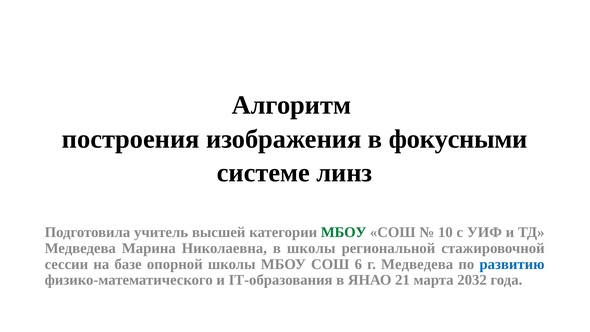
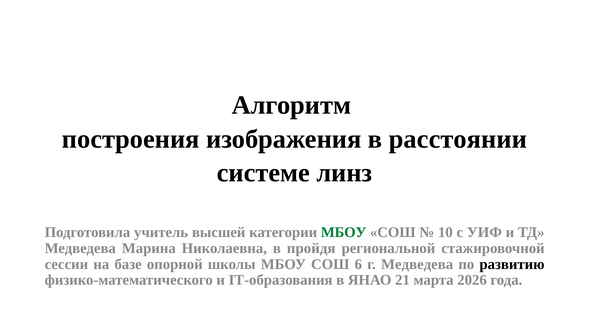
фокусными: фокусными -> расстоянии (458, 139)
в школы: школы -> пройдя (311, 248)
развитию colour: blue -> black (512, 264)
2032: 2032 -> 2026 (472, 280)
